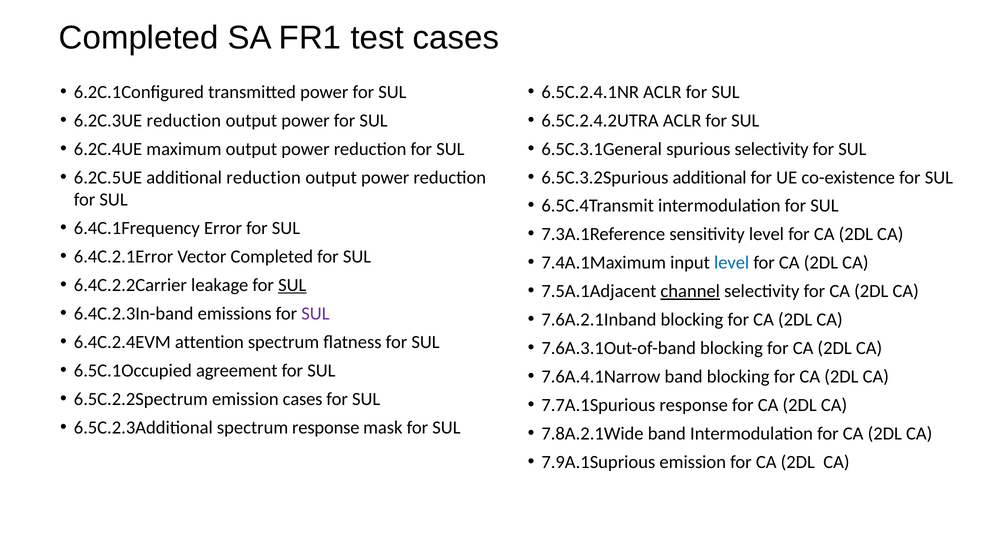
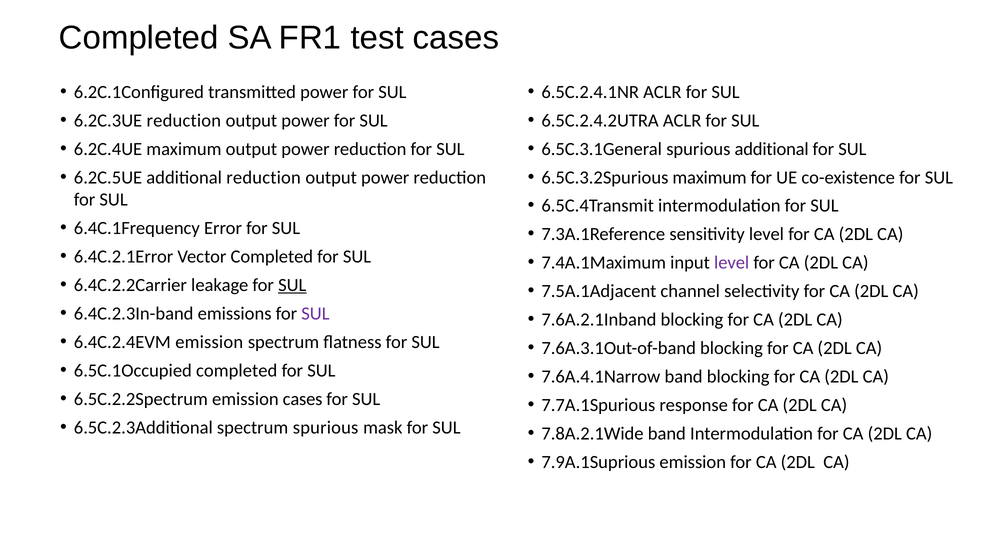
spurious selectivity: selectivity -> additional (772, 149)
additional: additional -> maximum (710, 177)
level colour: blue -> purple (732, 263)
channel underline: present -> none (690, 291)
attention: attention -> emission (209, 342)
agreement: agreement -> completed (237, 370)
spectrum response: response -> spurious (326, 427)
